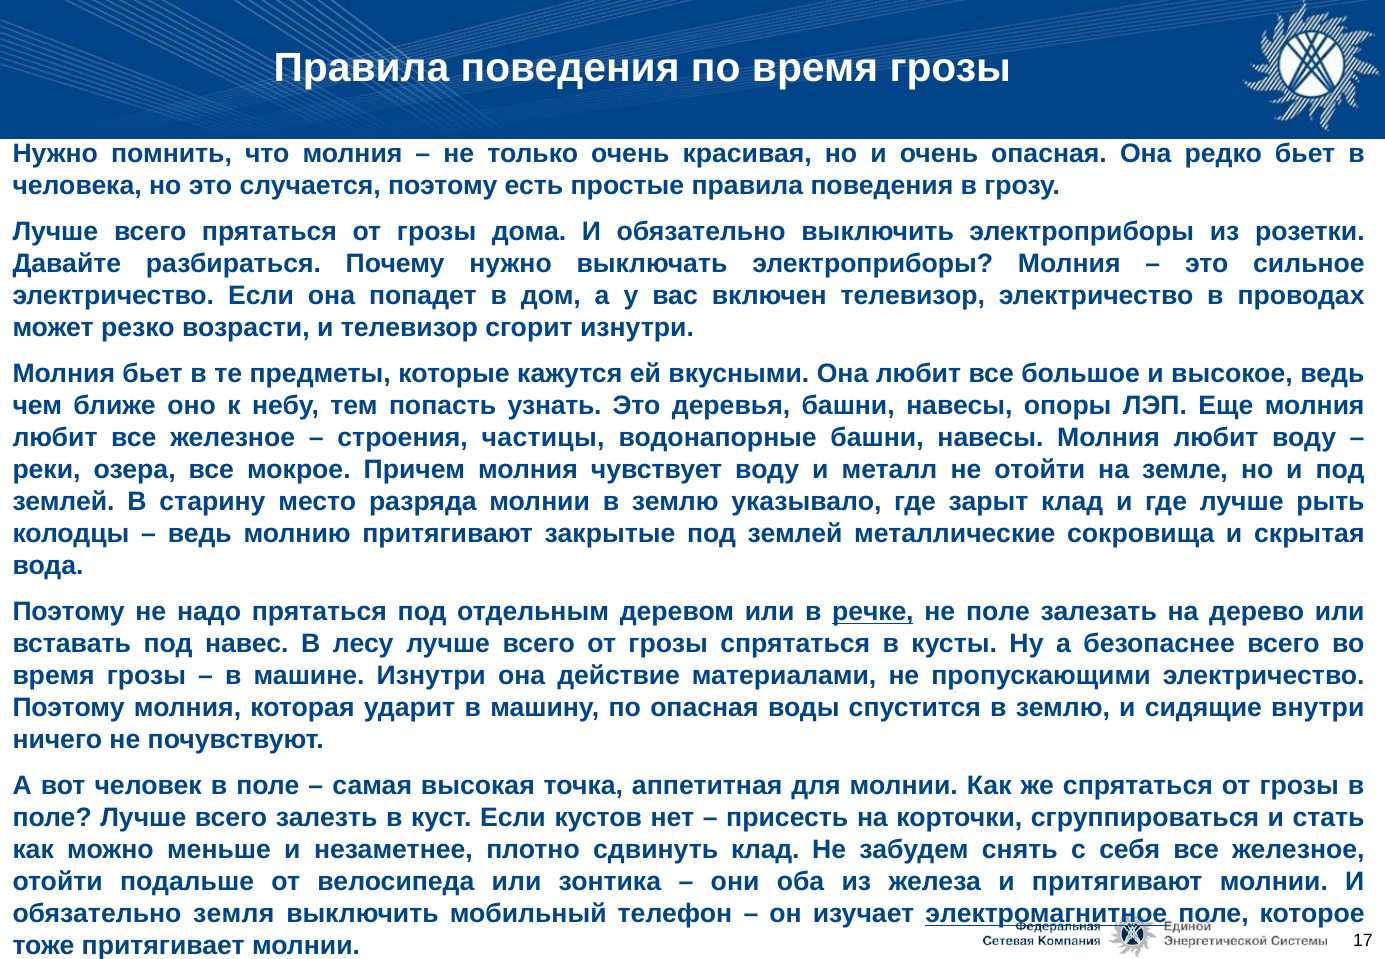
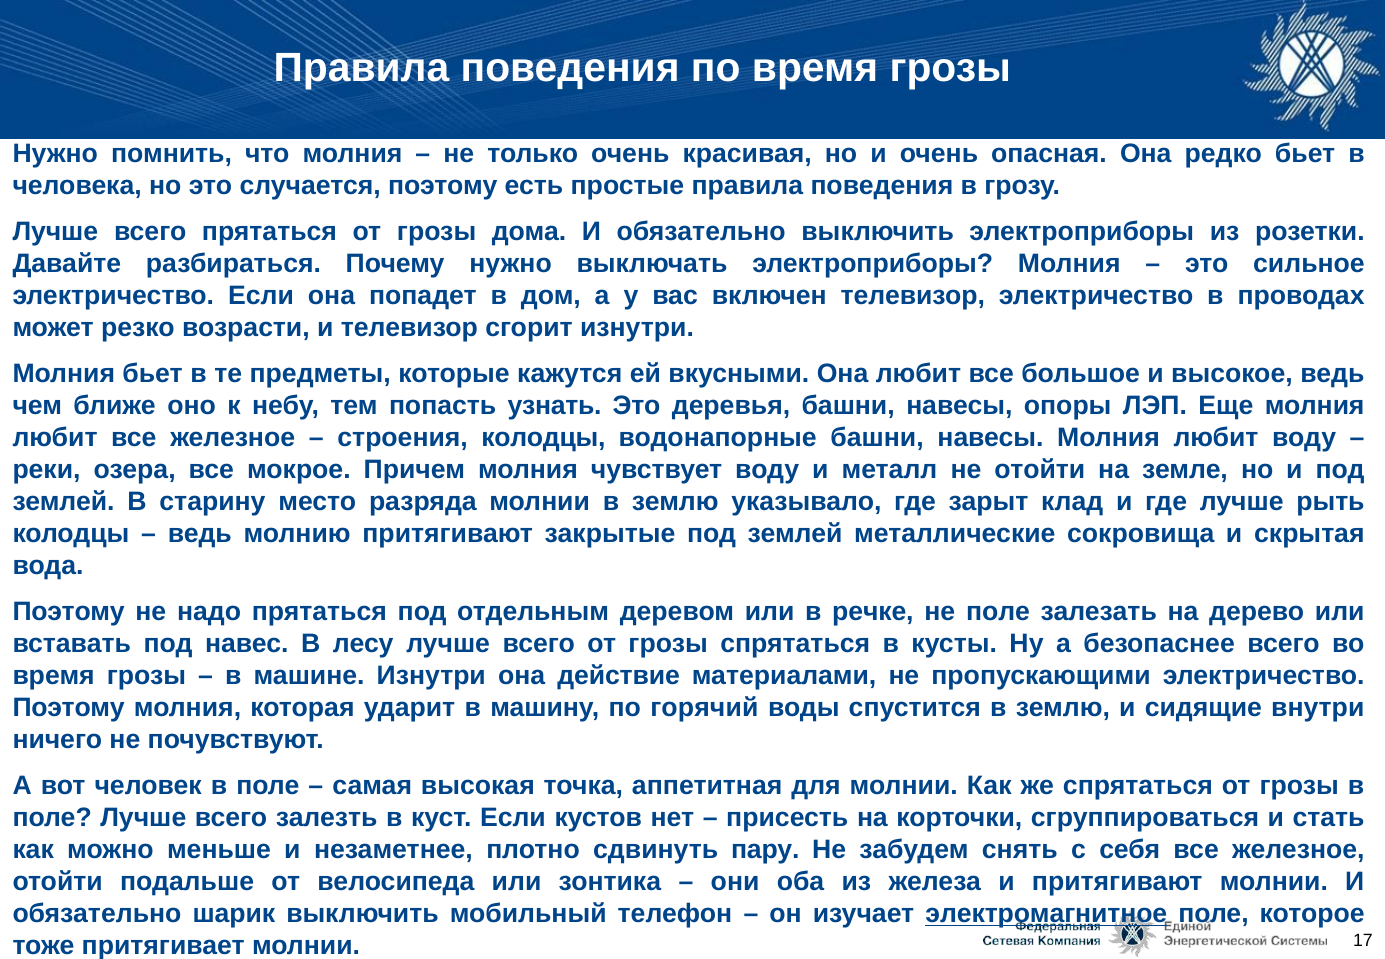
строения частицы: частицы -> колодцы (543, 438)
речке underline: present -> none (873, 612)
по опасная: опасная -> горячий (704, 708)
сдвинуть клад: клад -> пару (765, 850)
земля: земля -> шарик (234, 914)
